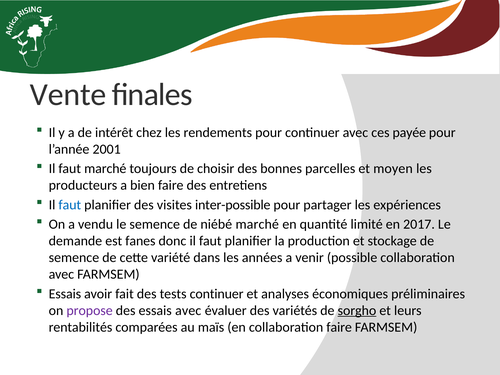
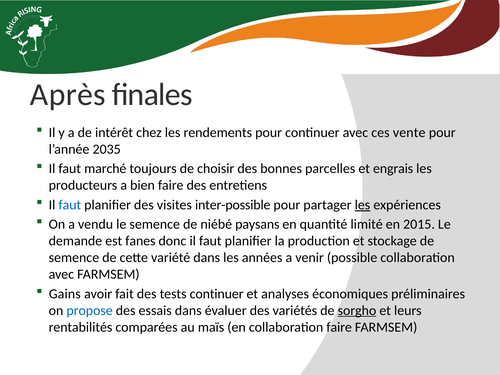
Vente: Vente -> Après (68, 95)
payée: payée -> vente (409, 133)
2001: 2001 -> 2035 (107, 149)
moyen: moyen -> engrais (393, 169)
les underline: none -> present (362, 205)
niébé marché: marché -> paysans (257, 224)
2017: 2017 -> 2015 (419, 224)
Essais: Essais -> Gains (65, 294)
propose colour: purple -> blue (90, 310)
essais avec: avec -> dans (188, 310)
